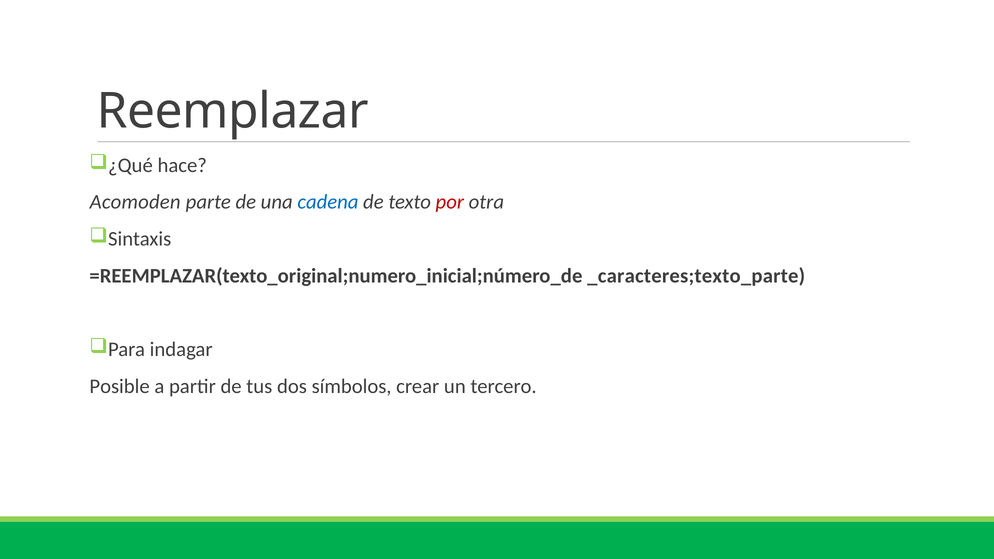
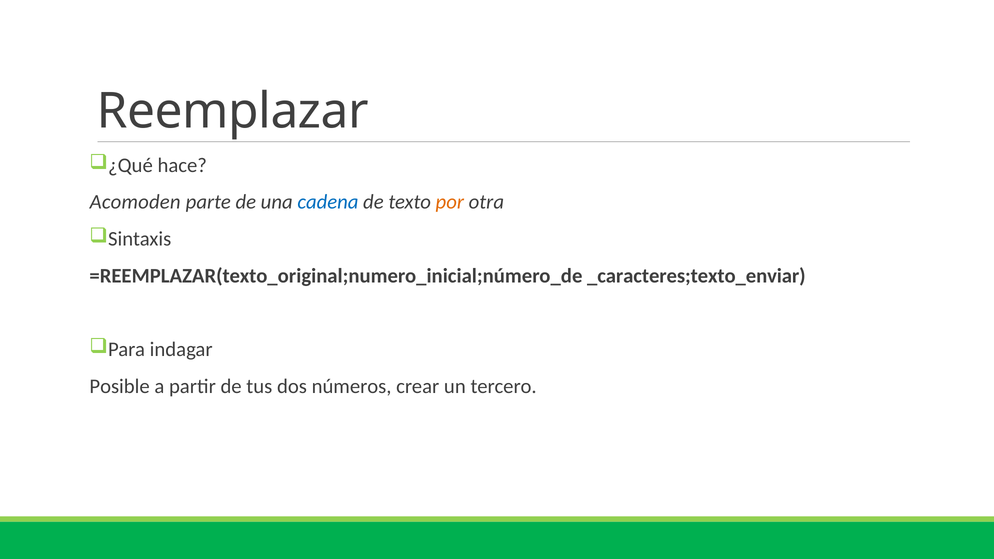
por colour: red -> orange (450, 202)
_caracteres;texto_parte: _caracteres;texto_parte -> _caracteres;texto_enviar (696, 276)
símbolos: símbolos -> números (352, 386)
